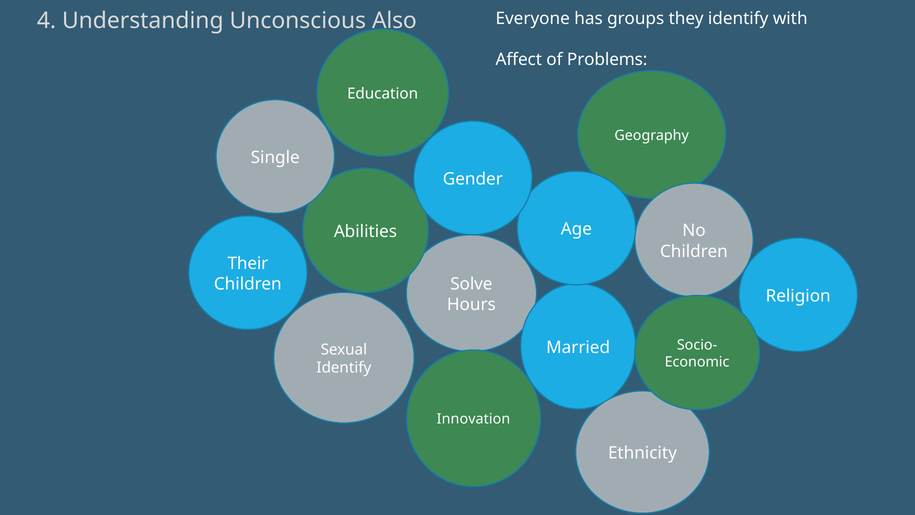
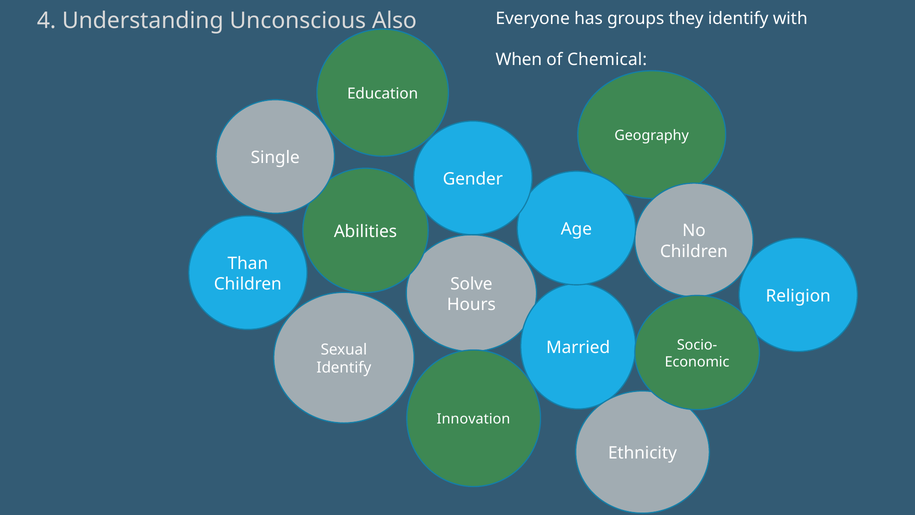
Affect: Affect -> When (519, 60)
Problems: Problems -> Chemical (607, 60)
Their: Their -> Than (248, 263)
